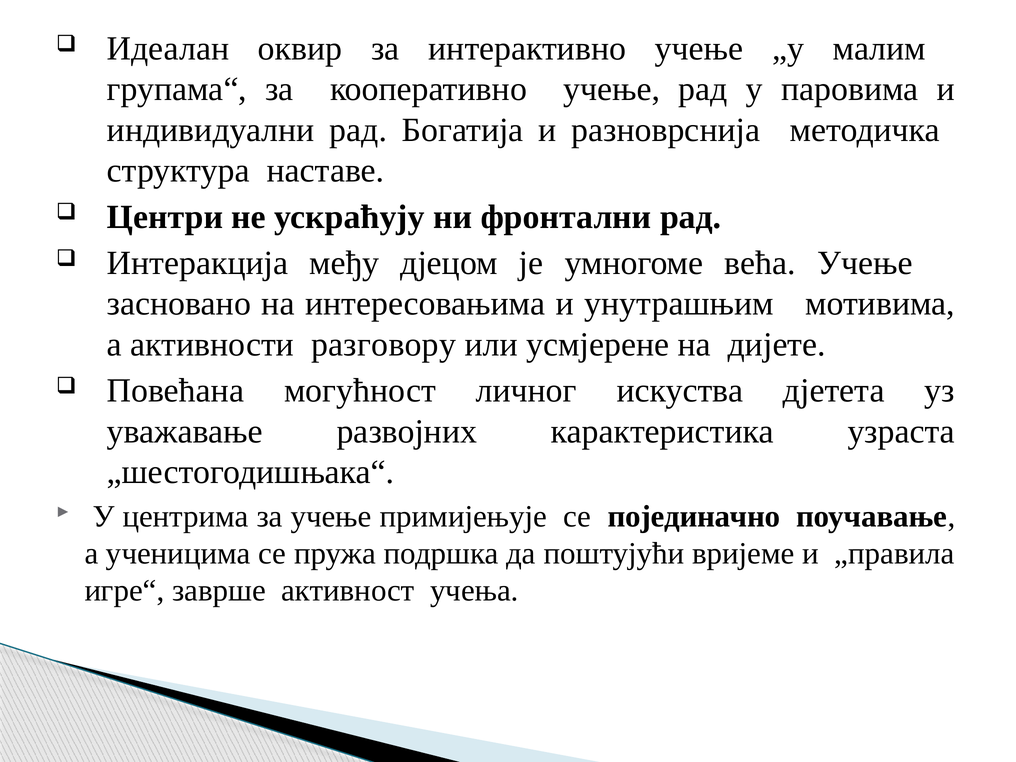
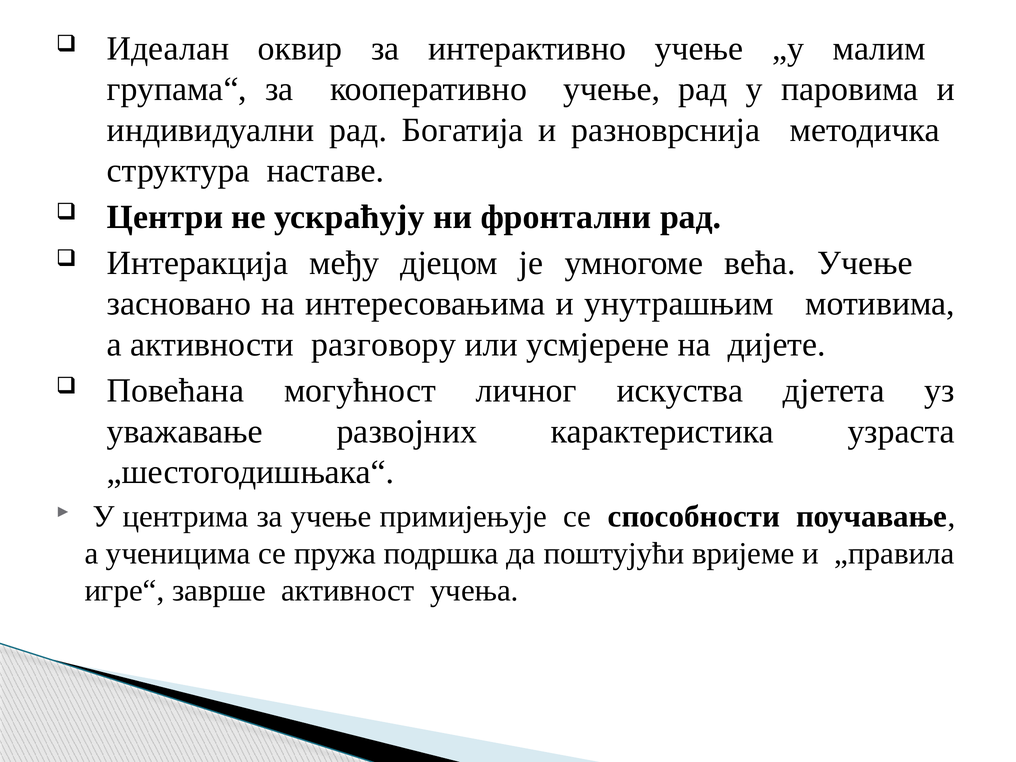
појединачно: појединачно -> способности (694, 516)
